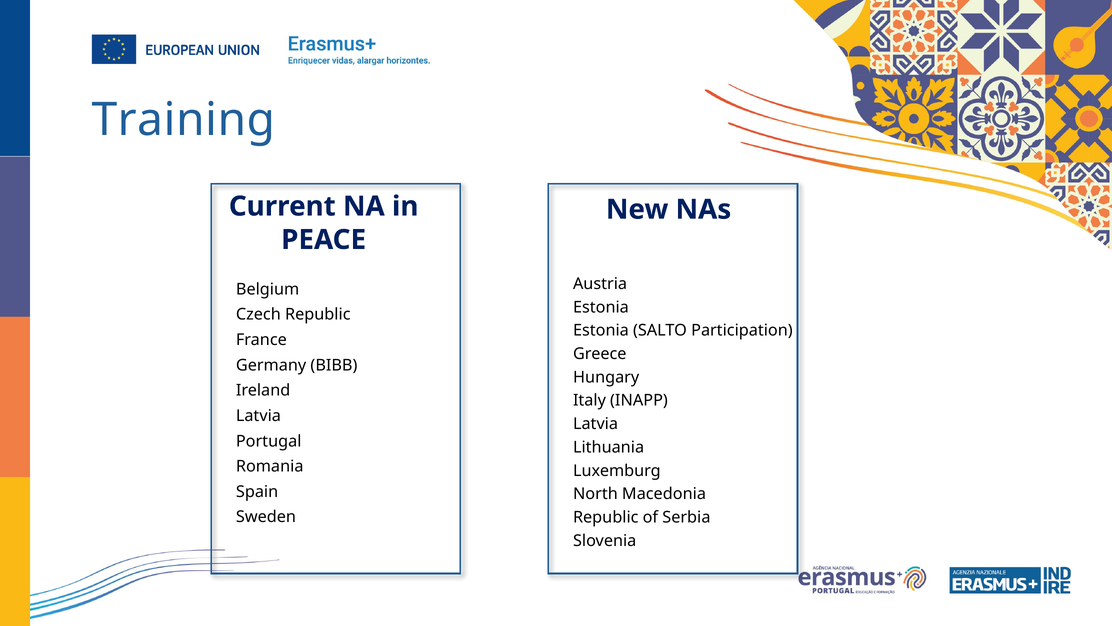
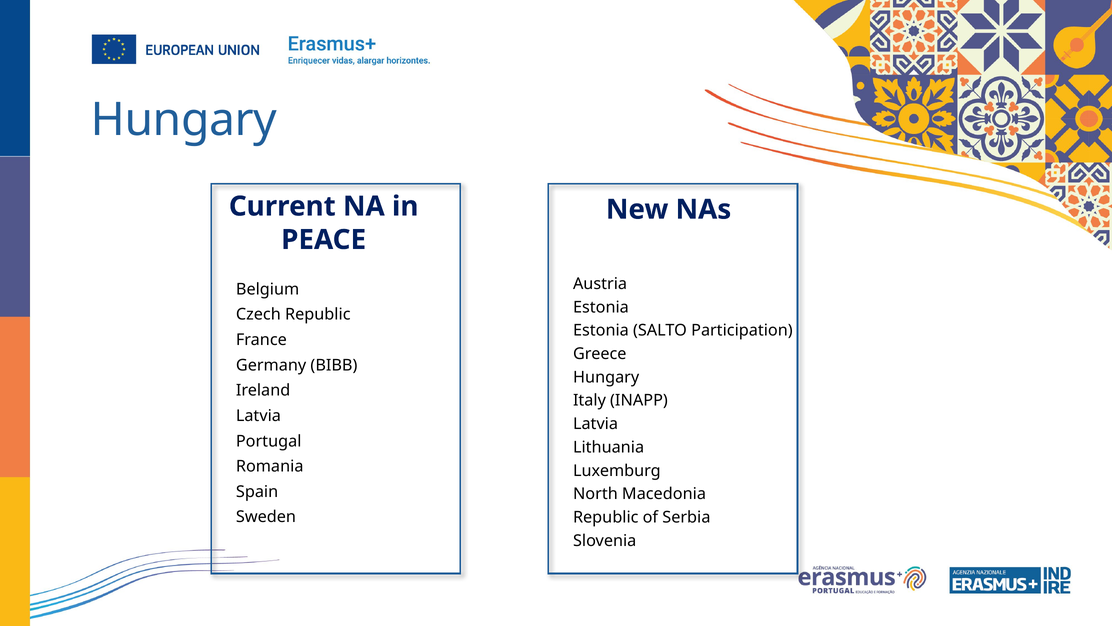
Training: Training -> Hungary (184, 120)
